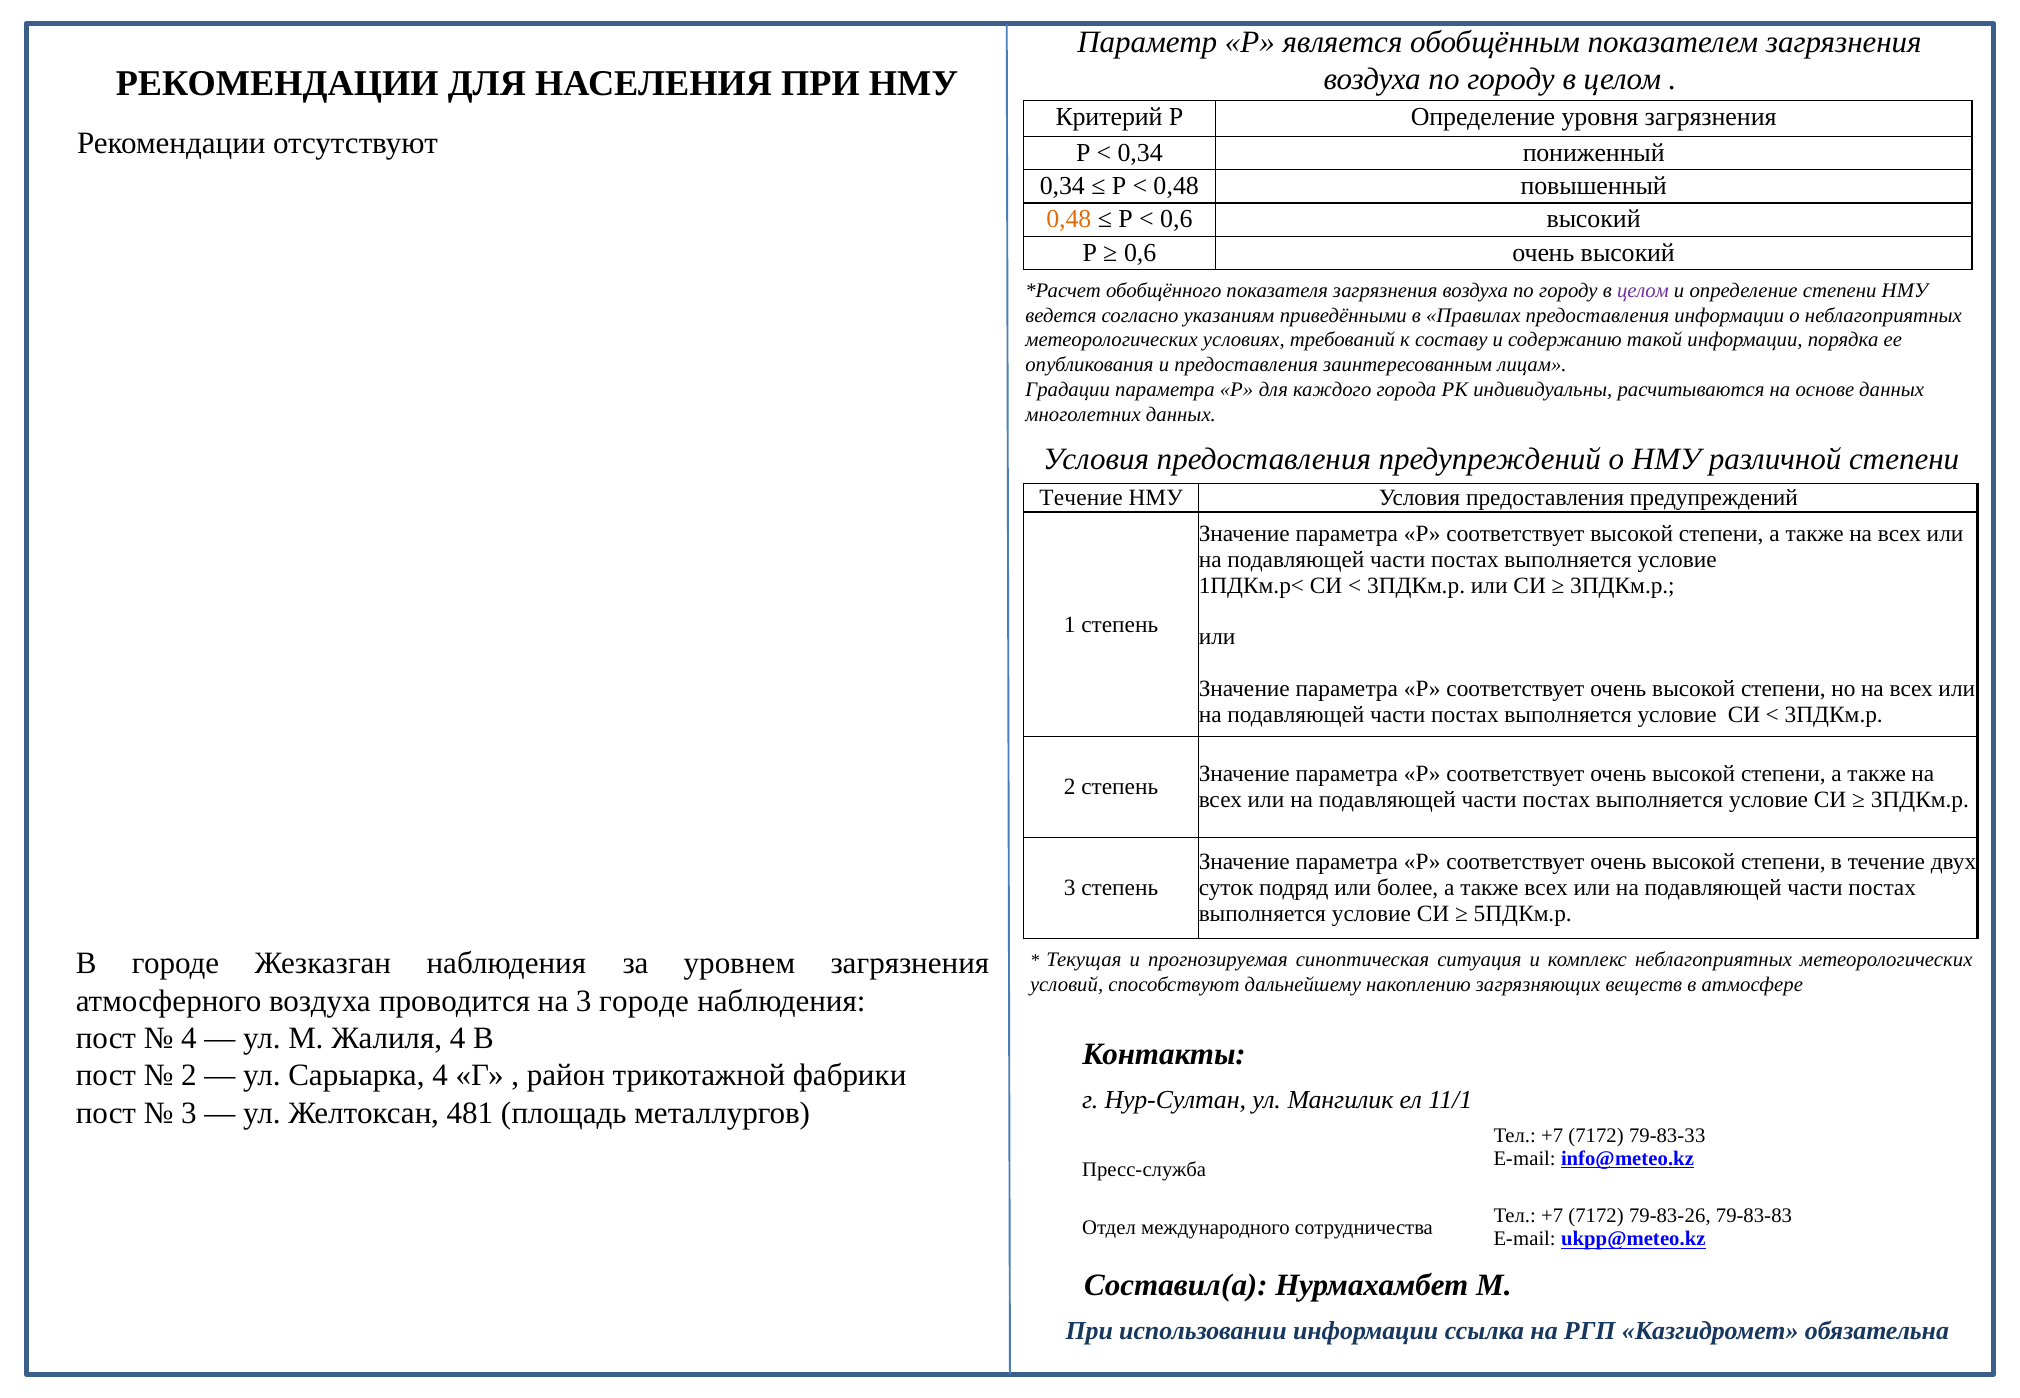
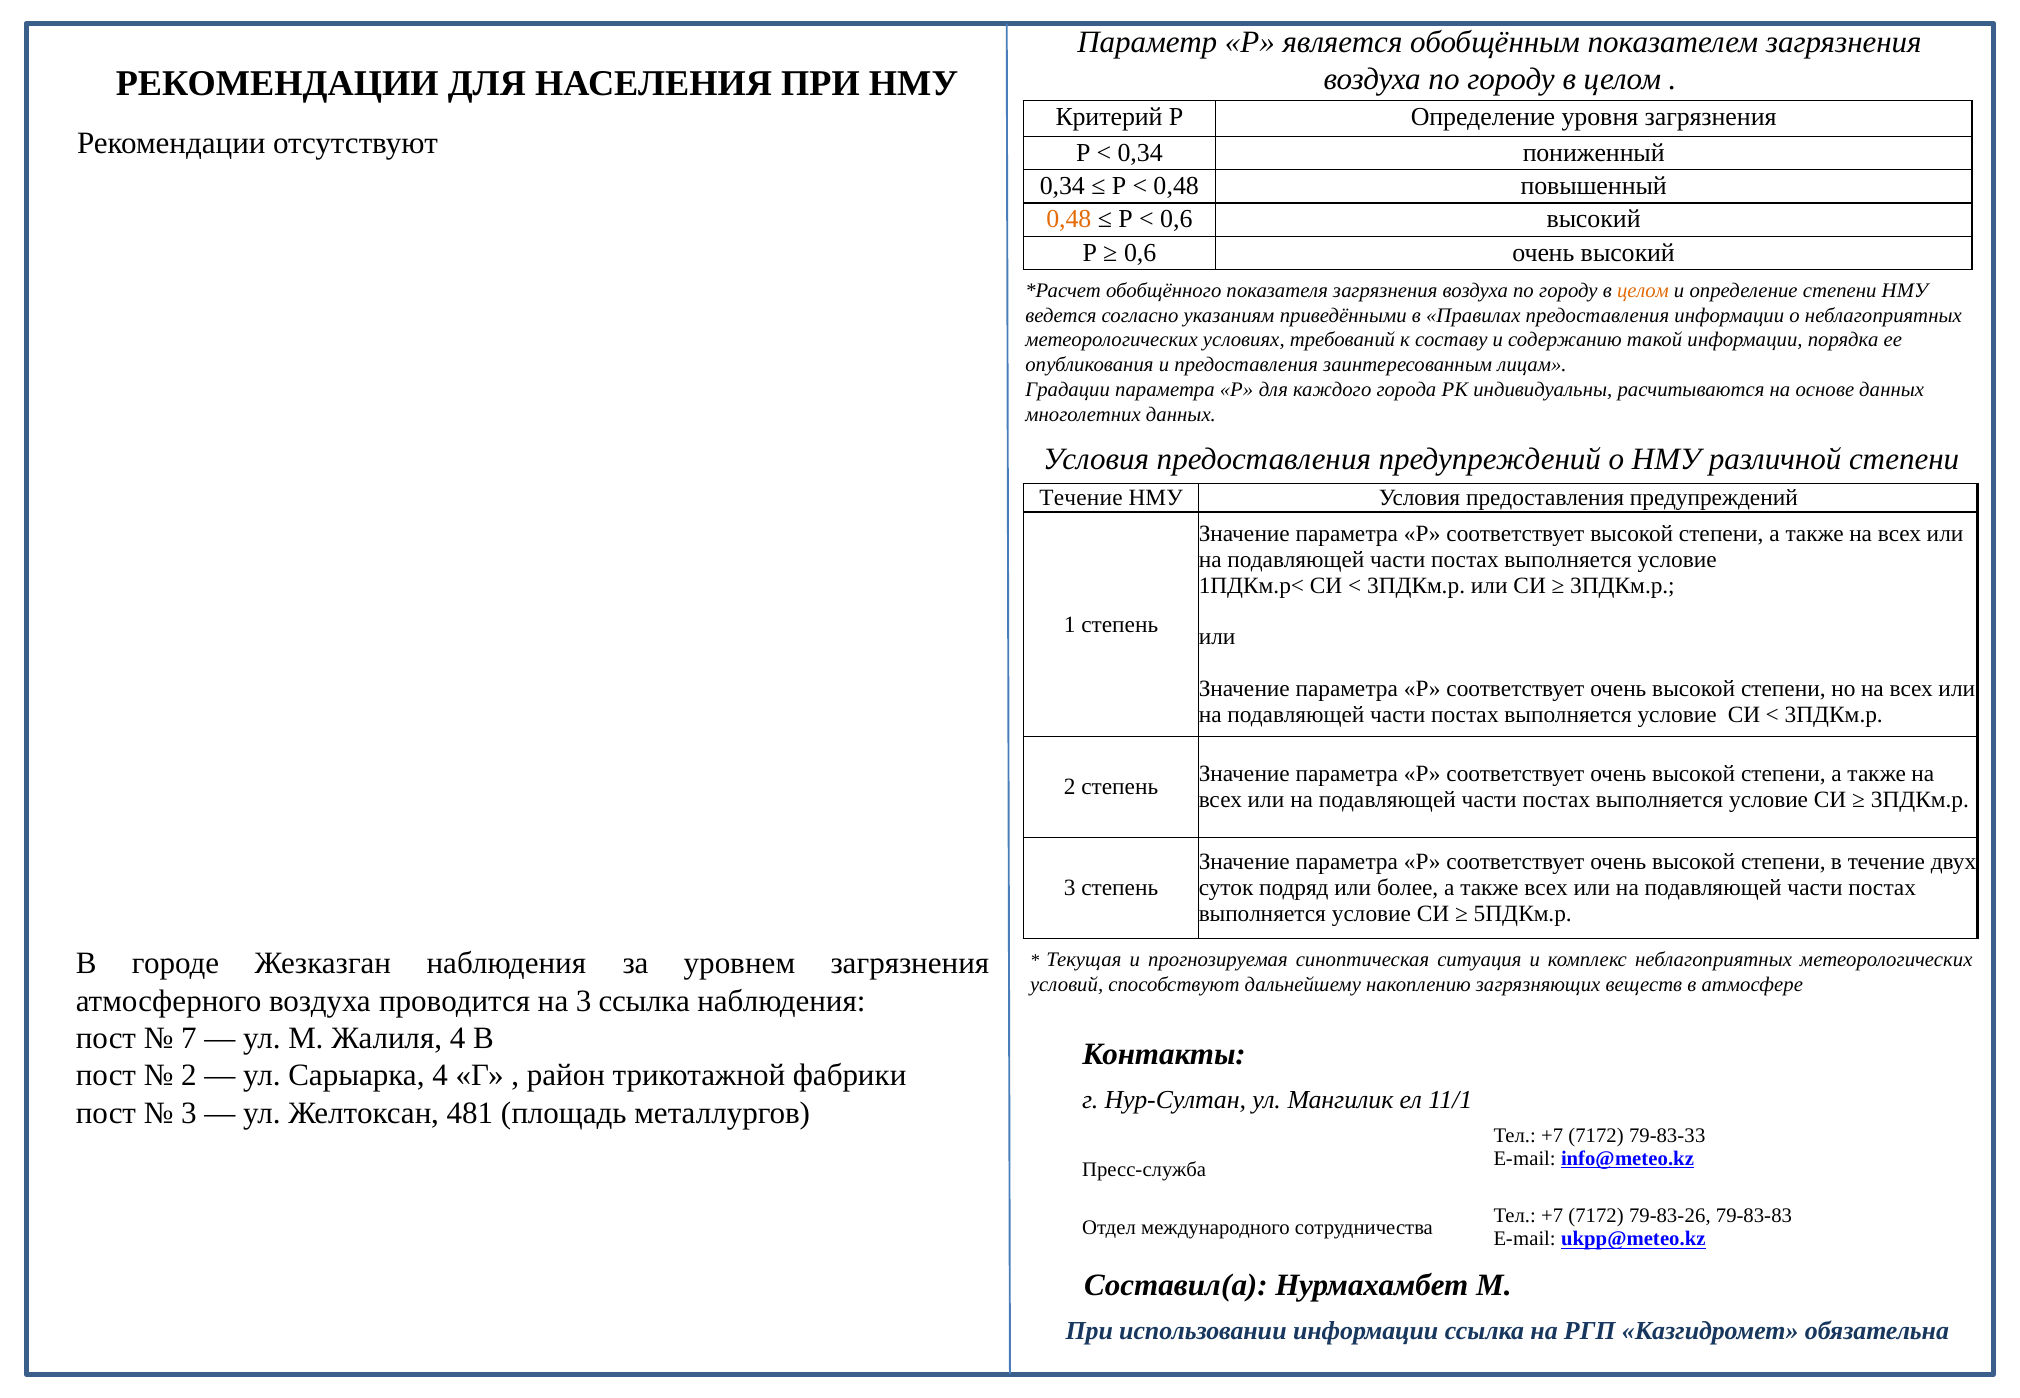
целом colour: purple -> orange (1643, 291)
3 городе: городе -> ссылка (644, 1001)
4: 4 -> 7 (189, 1039)
